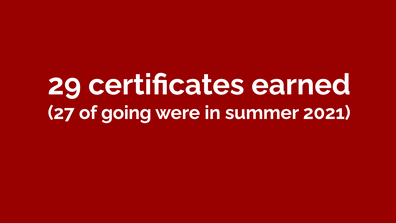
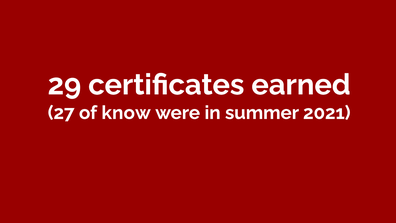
going: going -> know (126, 113)
